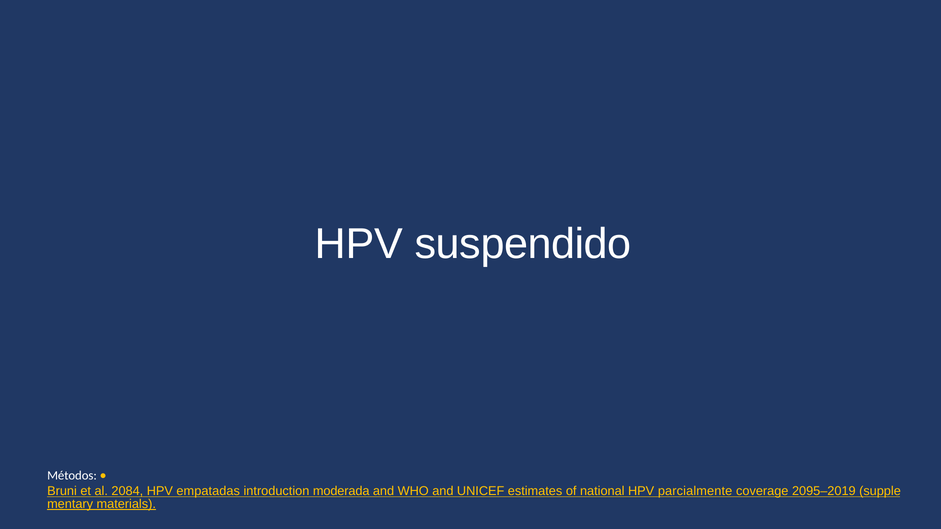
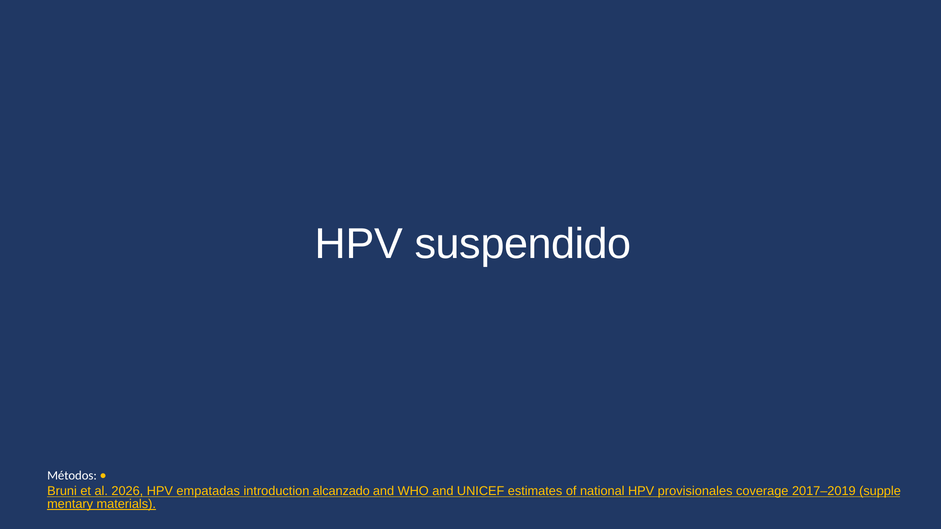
2084: 2084 -> 2026 (127, 491)
moderada: moderada -> alcanzado (341, 491)
parcialmente: parcialmente -> provisionales (695, 491)
2095–2019: 2095–2019 -> 2017–2019 (824, 491)
